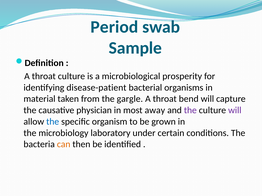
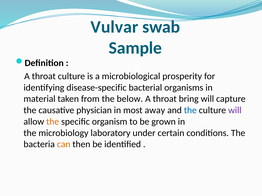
Period: Period -> Vulvar (114, 27)
disease-patient: disease-patient -> disease-specific (97, 88)
gargle: gargle -> below (130, 99)
bend: bend -> bring (189, 99)
the colour: purple -> blue (190, 110)
the colour: blue -> orange (53, 122)
